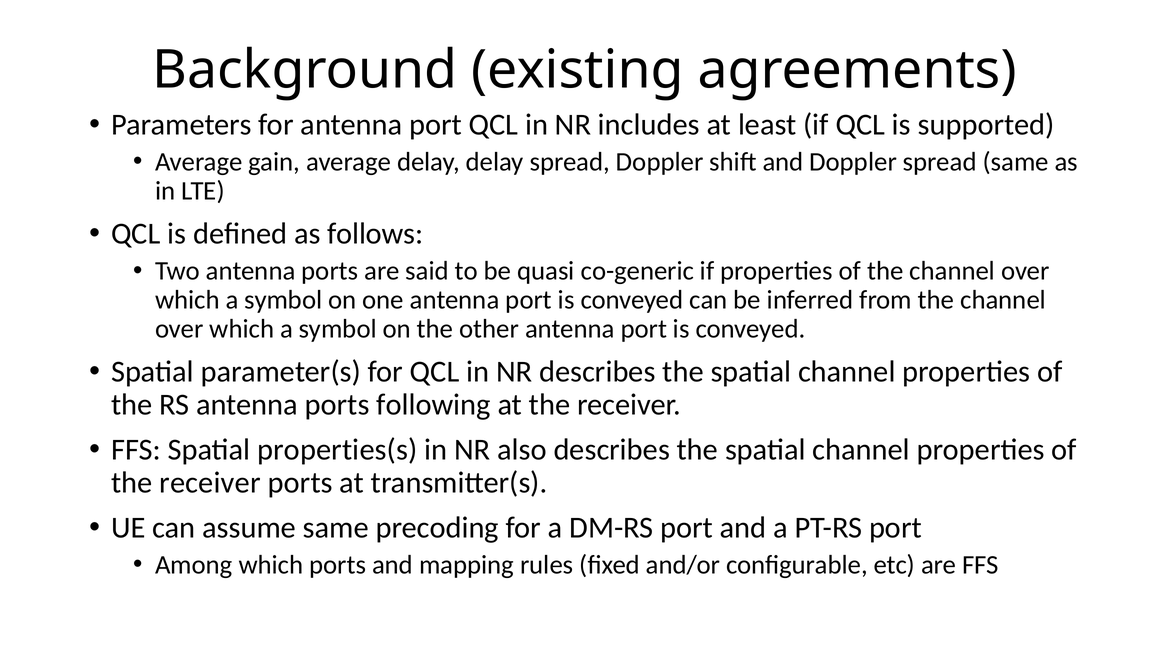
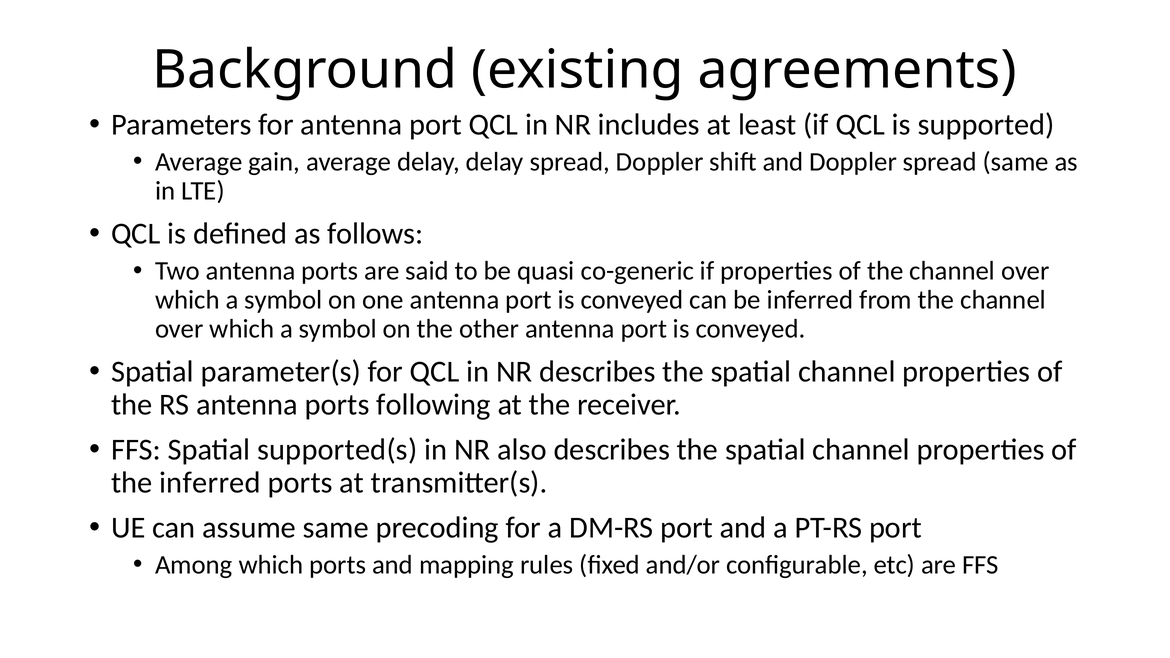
properties(s: properties(s -> supported(s (337, 450)
receiver: receiver -> inferred (210, 483)
